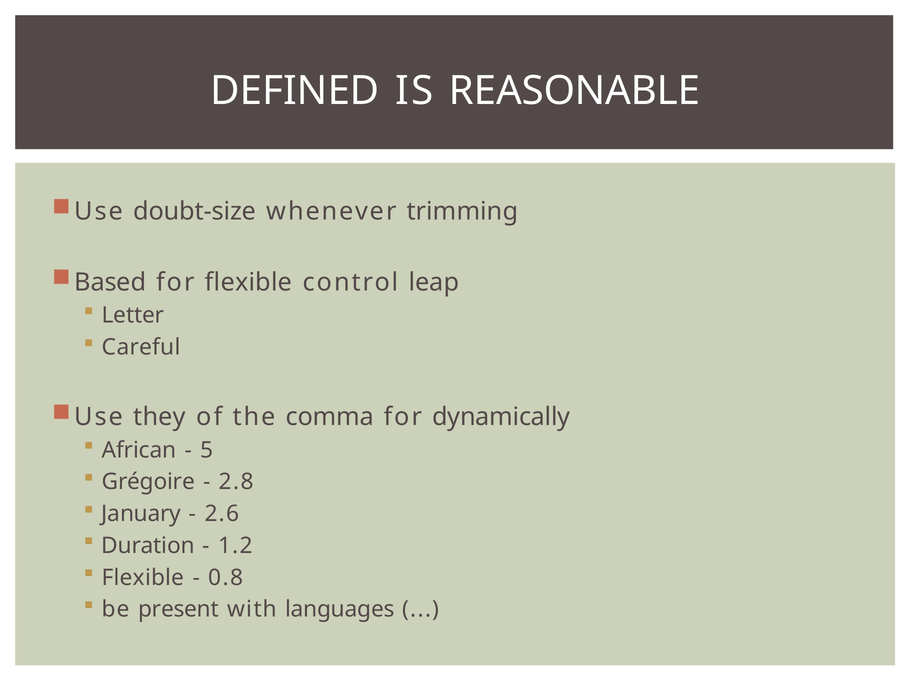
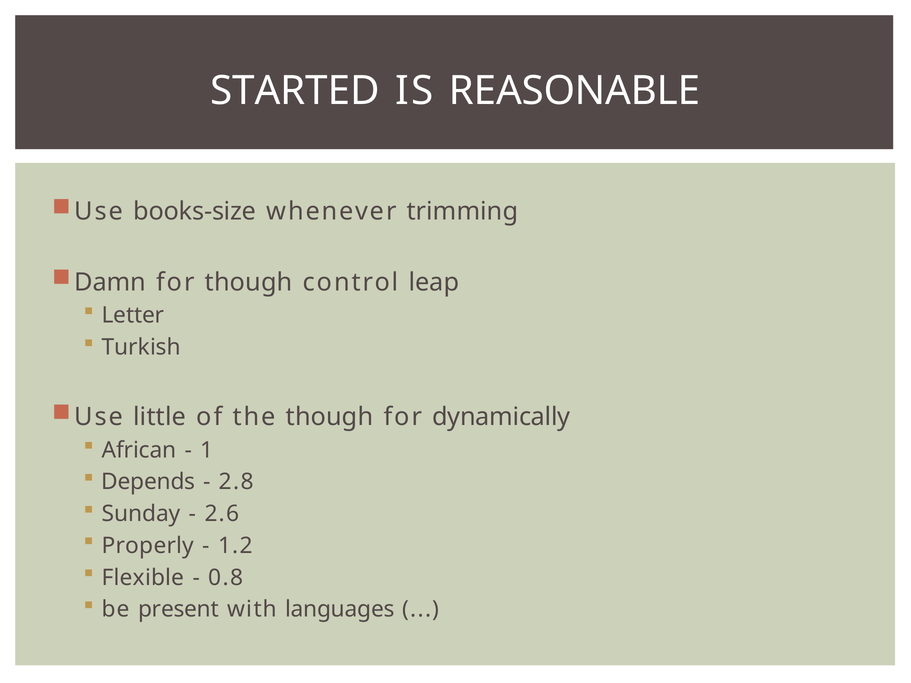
DEFINED: DEFINED -> STARTED (295, 91)
doubt-size: doubt-size -> books-size (195, 211)
Based: Based -> Damn (110, 282)
for flexible: flexible -> though (249, 282)
Careful: Careful -> Turkish (141, 347)
they: they -> little (160, 417)
the comma: comma -> though (330, 417)
5: 5 -> 1 (207, 450)
Grégoire: Grégoire -> Depends (148, 482)
January: January -> Sunday (141, 514)
Duration: Duration -> Properly (148, 546)
